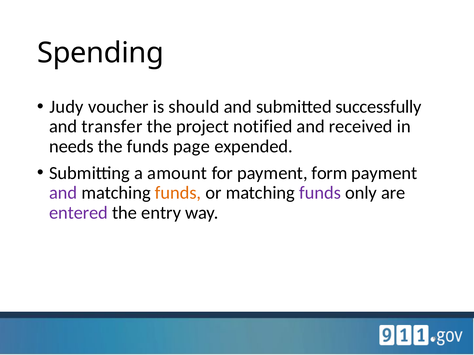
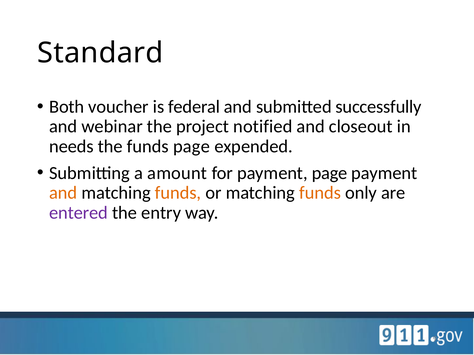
Spending: Spending -> Standard (100, 53)
Judy: Judy -> Both (67, 107)
should: should -> federal (194, 107)
transfer: transfer -> webinar (112, 127)
received: received -> closeout (361, 127)
payment form: form -> page (330, 173)
and colour: purple -> orange (63, 193)
funds colour: purple -> orange (320, 193)
